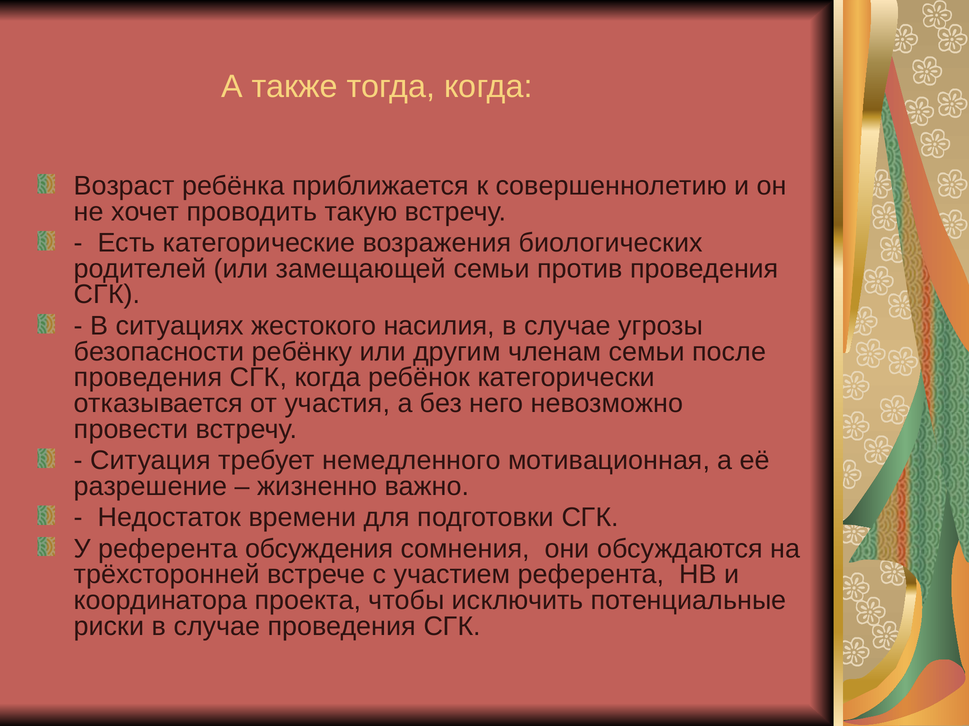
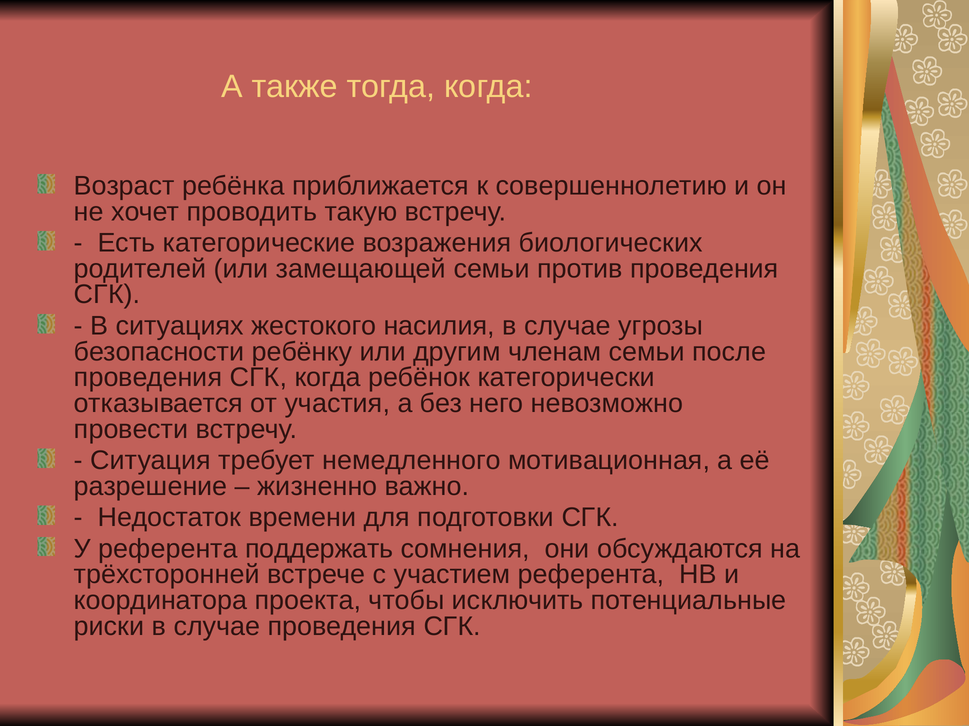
обсуждения: обсуждения -> поддержать (319, 549)
